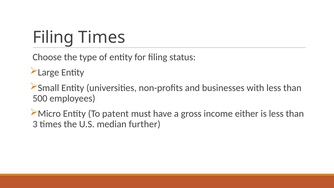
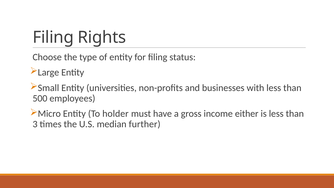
Filing Times: Times -> Rights (102, 37)
patent: patent -> holder (115, 114)
